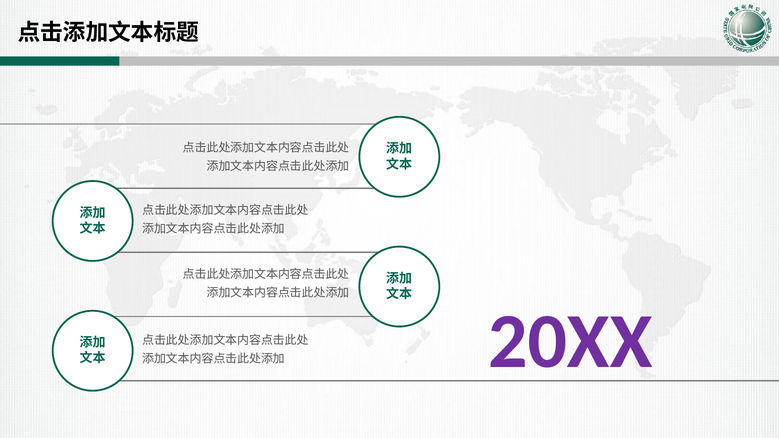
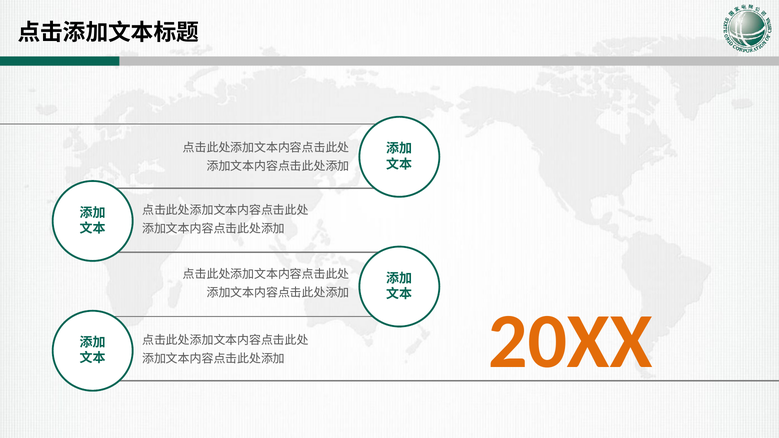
20XX colour: purple -> orange (570, 342)
